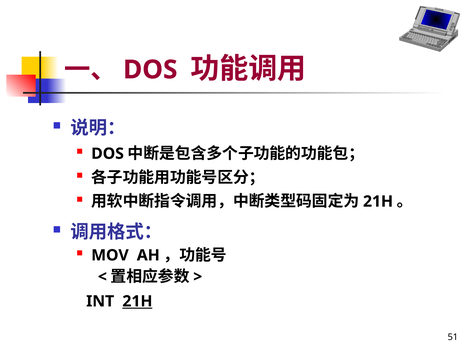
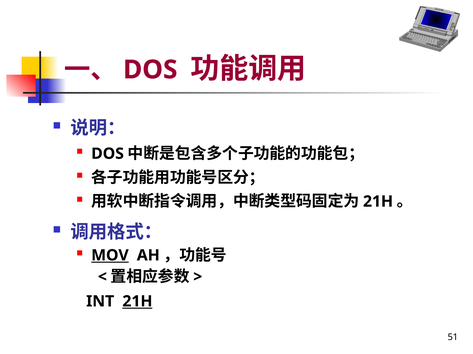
MOV underline: none -> present (110, 256)
